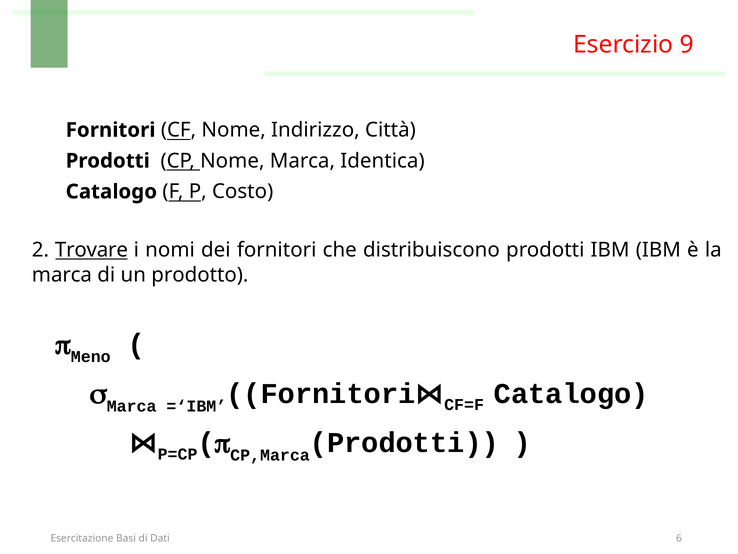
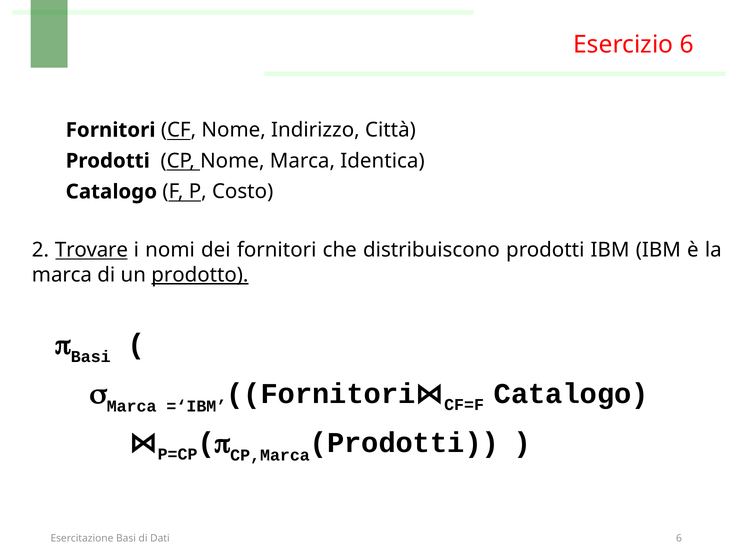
Esercizio 9: 9 -> 6 (687, 45)
prodotto underline: none -> present (200, 275)
Meno: Meno -> Basi (91, 357)
